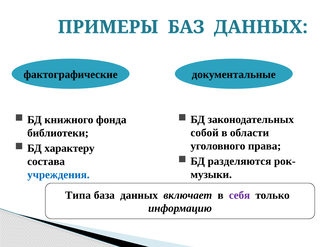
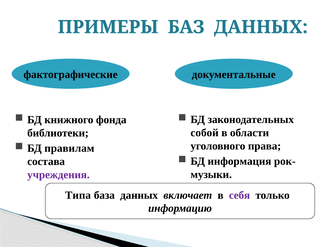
характеру: характеру -> правилам (69, 148)
разделяются: разделяются -> информация (239, 161)
учреждения colour: blue -> purple (58, 174)
